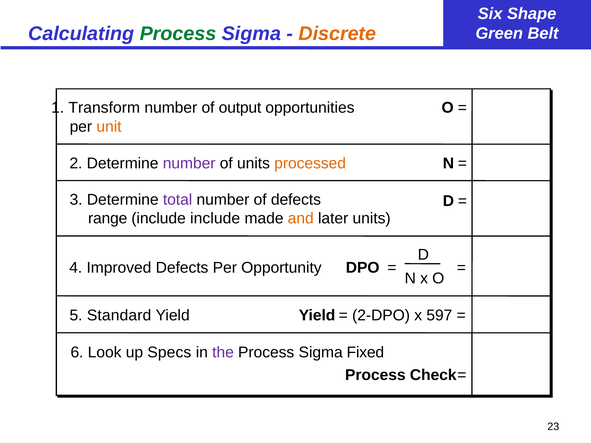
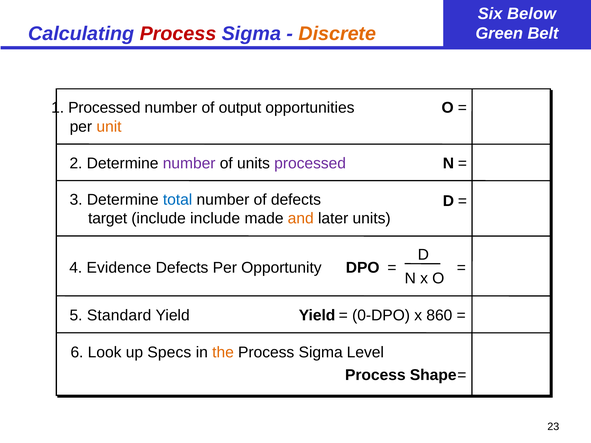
Shape: Shape -> Below (532, 14)
Process colour: green -> red (178, 34)
1 Transform: Transform -> Processed (104, 108)
processed colour: orange -> purple (310, 163)
total colour: purple -> blue (178, 200)
range: range -> target (108, 219)
Improved: Improved -> Evidence (119, 268)
2-DPO: 2-DPO -> 0-DPO (381, 315)
597: 597 -> 860 (439, 315)
the colour: purple -> orange (223, 353)
Fixed: Fixed -> Level (365, 353)
Check: Check -> Shape (433, 375)
